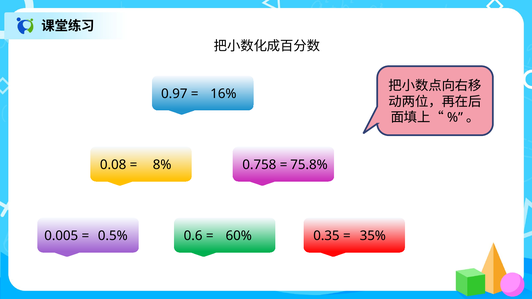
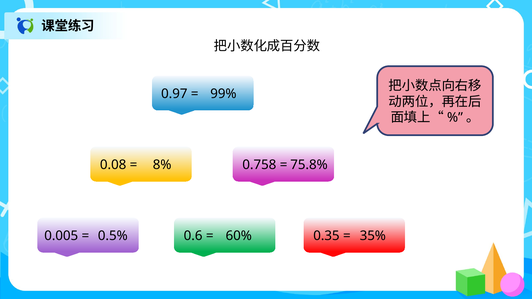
16%: 16% -> 99% (223, 94)
